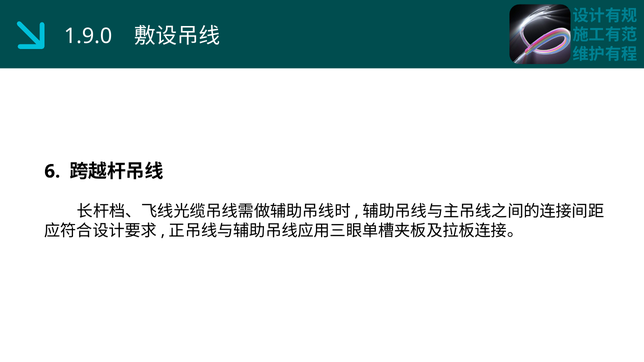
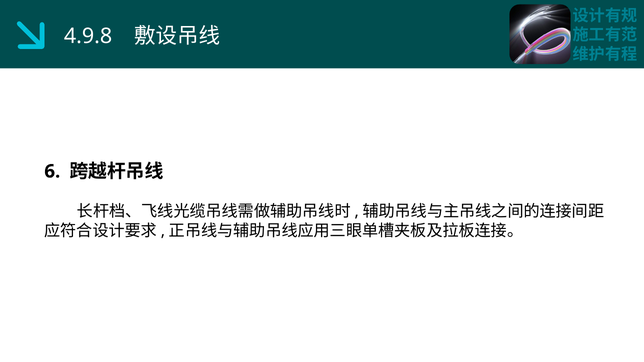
1.9.0: 1.9.0 -> 4.9.8 (88, 36)
